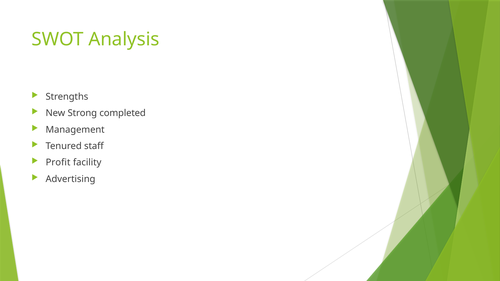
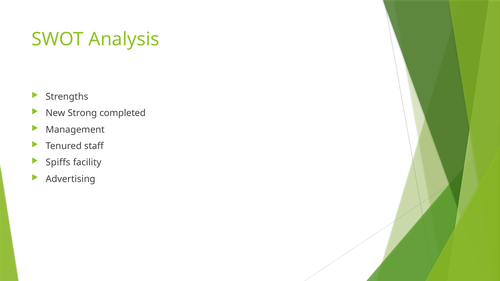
Profit: Profit -> Spiffs (58, 163)
